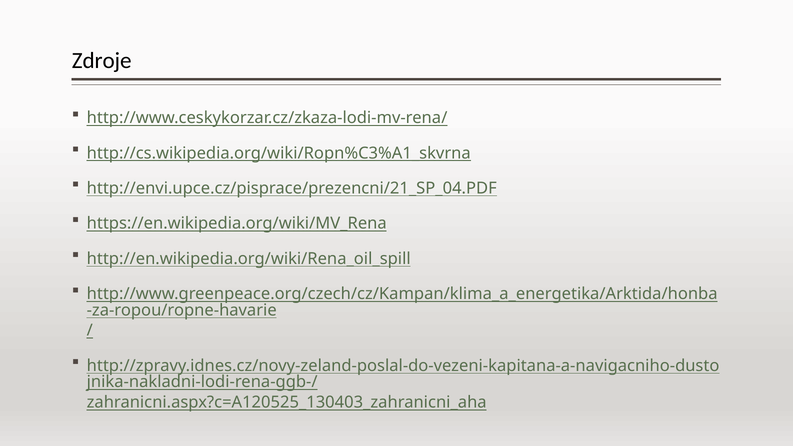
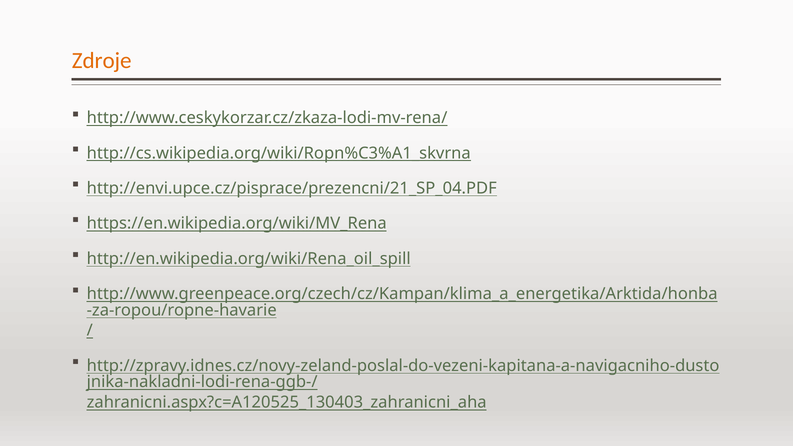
Zdroje colour: black -> orange (102, 61)
